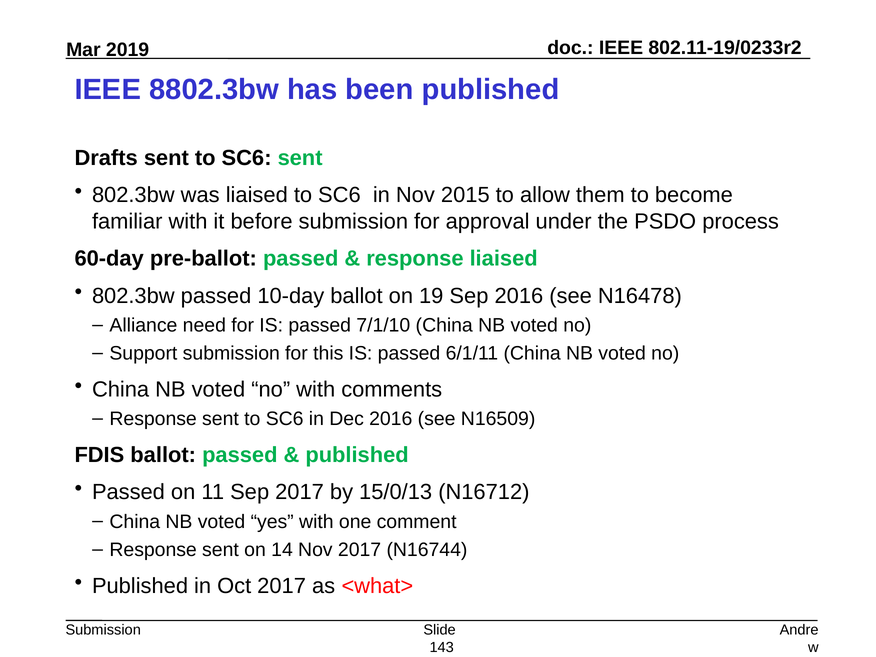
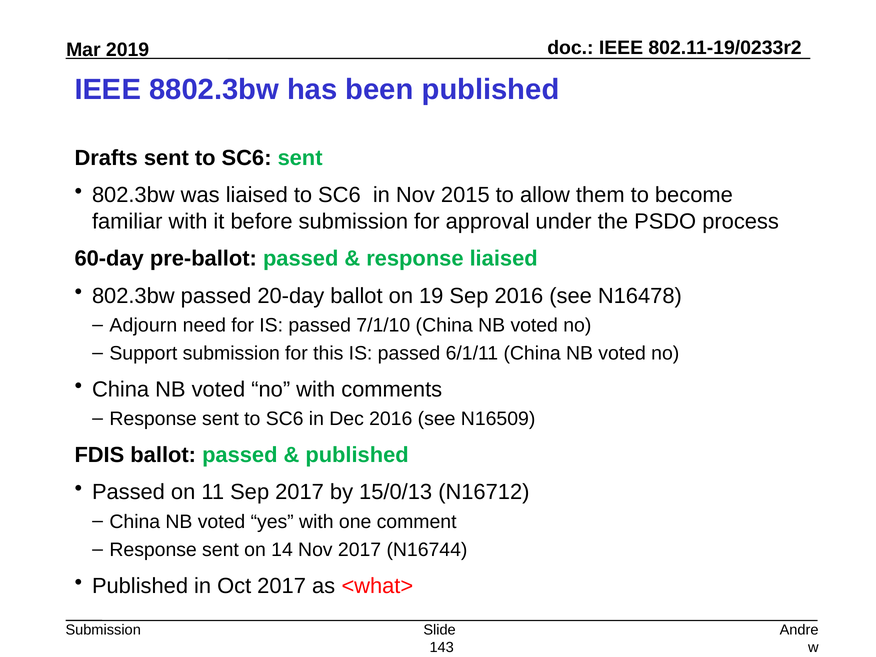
10-day: 10-day -> 20-day (291, 296)
Alliance: Alliance -> Adjourn (143, 325)
